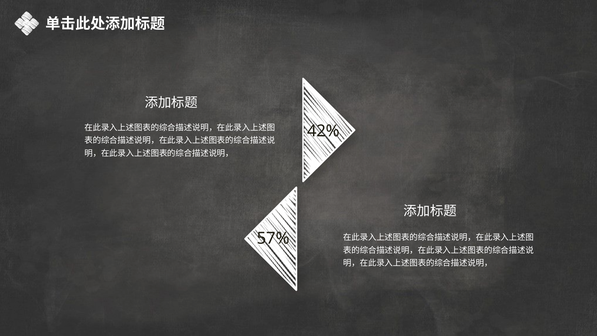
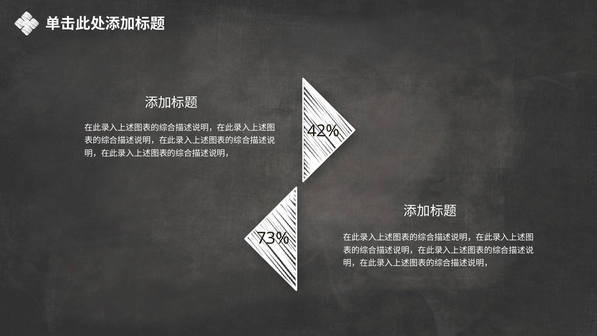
57%: 57% -> 73% (273, 238)
